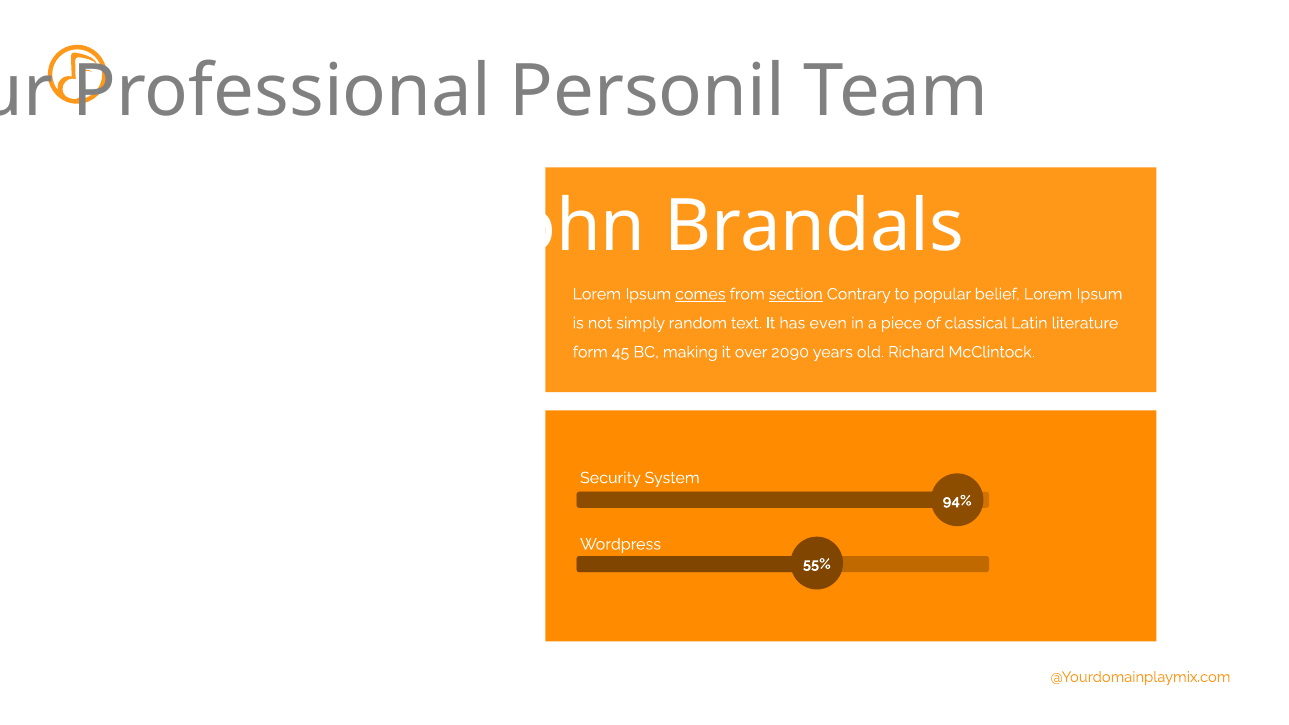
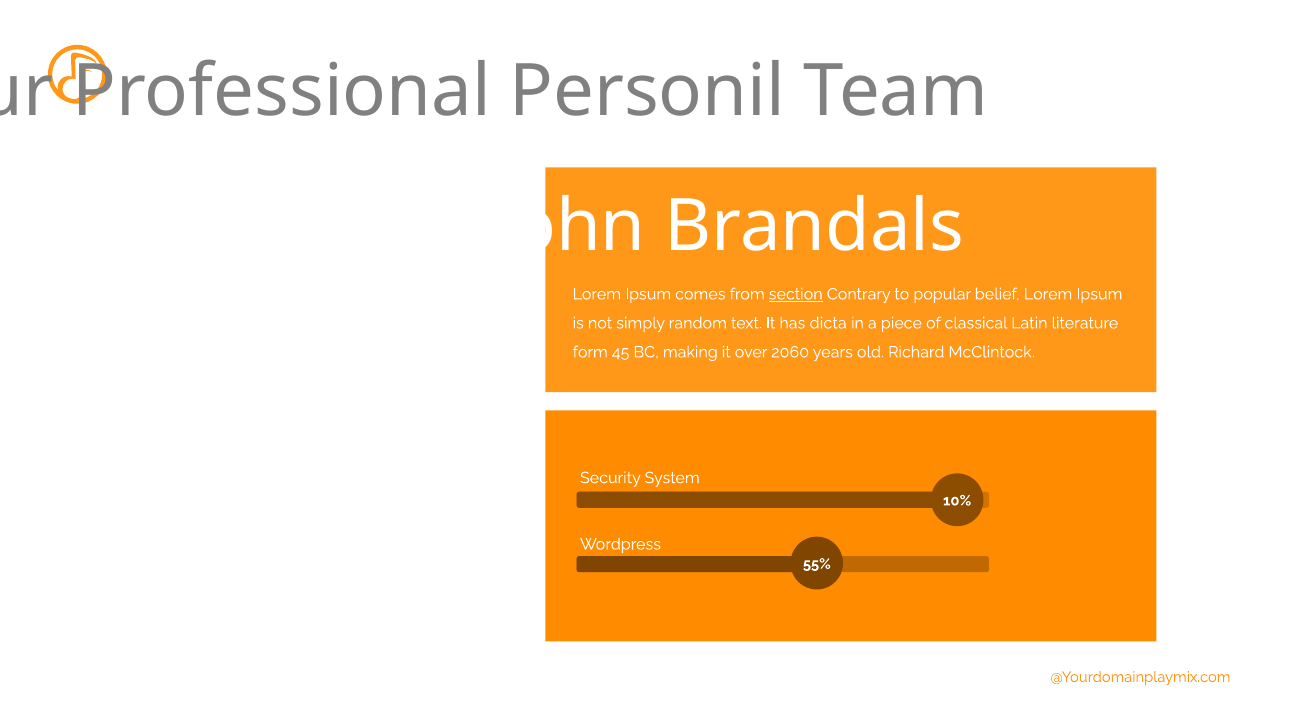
comes underline: present -> none (700, 294)
even: even -> dicta (828, 323)
2090: 2090 -> 2060 (790, 352)
94%: 94% -> 10% (957, 501)
